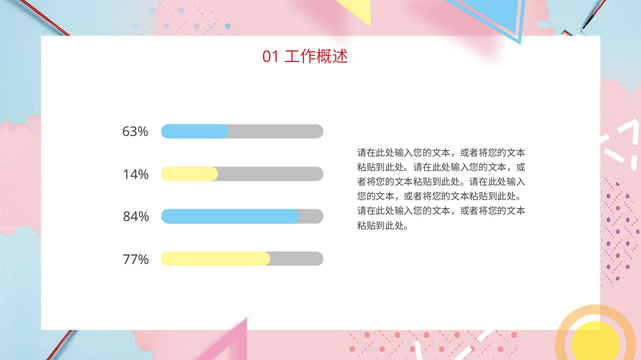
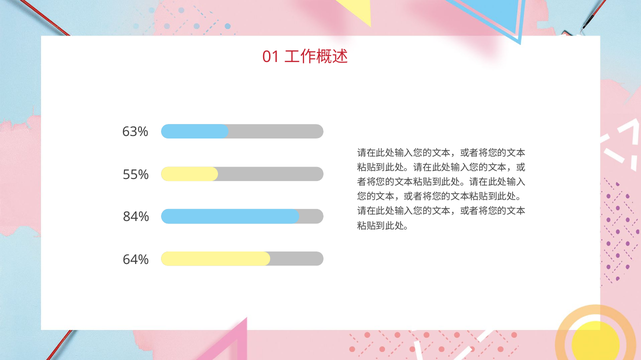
14%: 14% -> 55% (136, 175)
77%: 77% -> 64% (136, 260)
